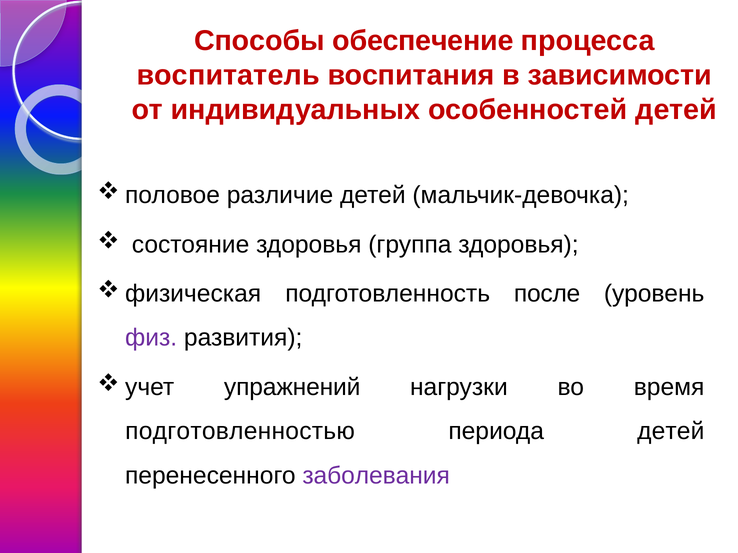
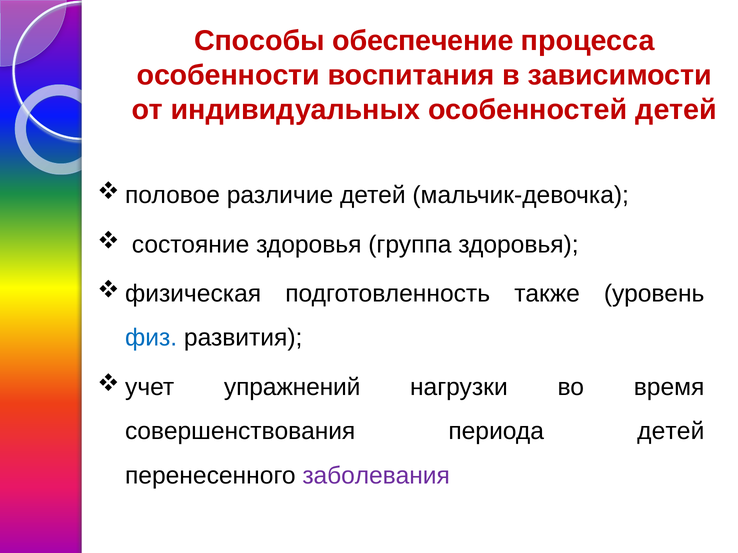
воспитатель: воспитатель -> особенности (228, 75)
после: после -> также (547, 294)
физ colour: purple -> blue (151, 338)
подготовленностью: подготовленностью -> совершенствования (240, 432)
